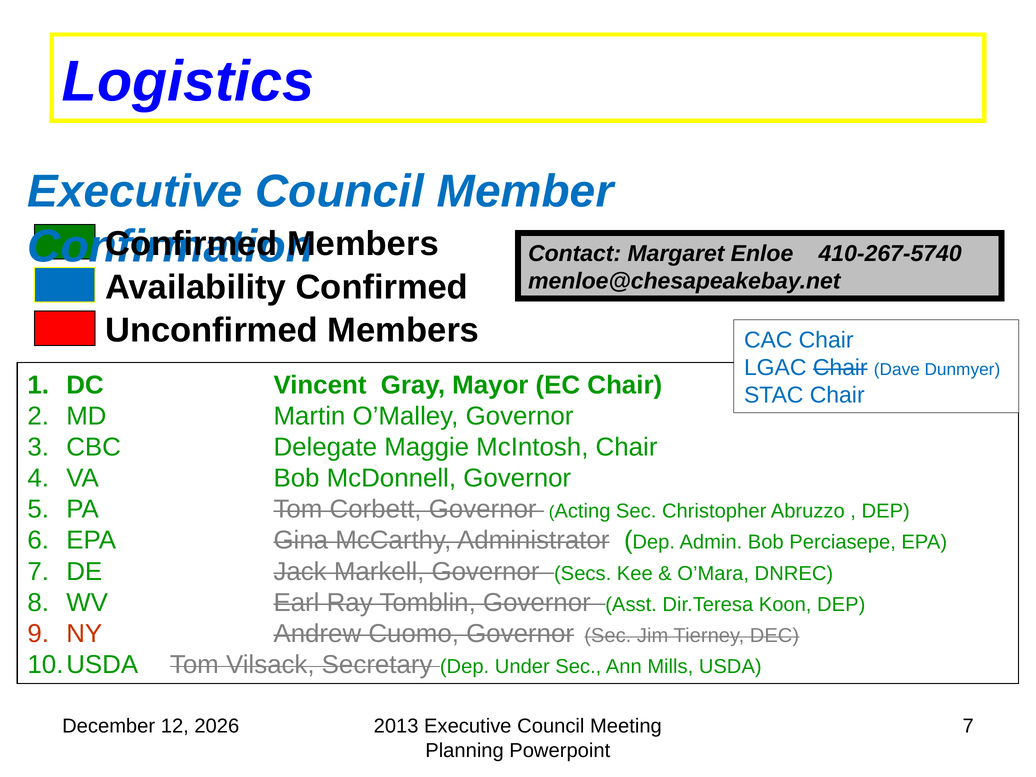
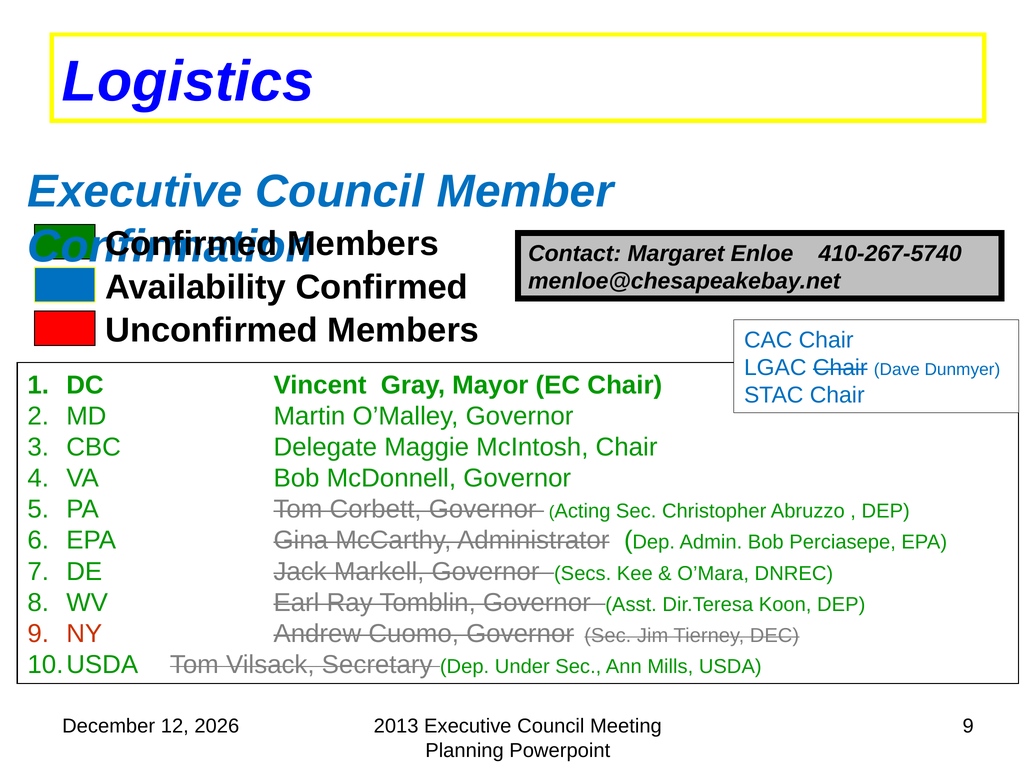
7: 7 -> 9 (968, 726)
